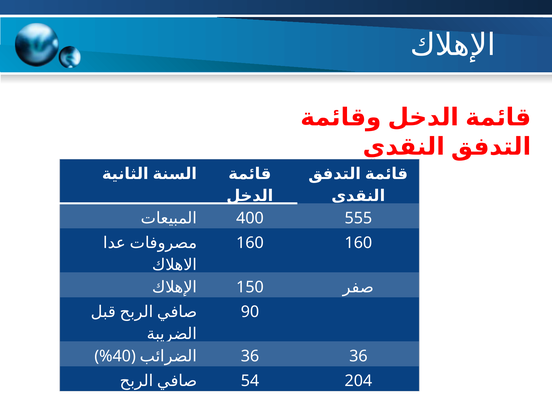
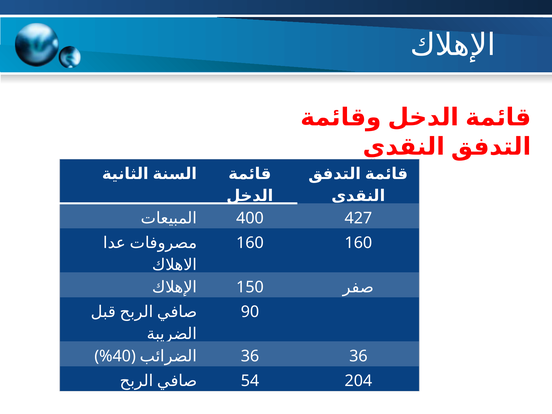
555: 555 -> 427 (358, 218)
